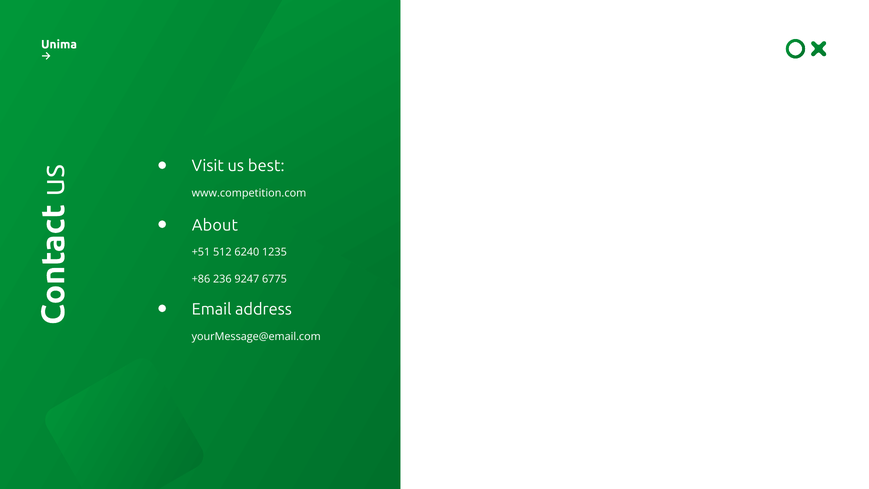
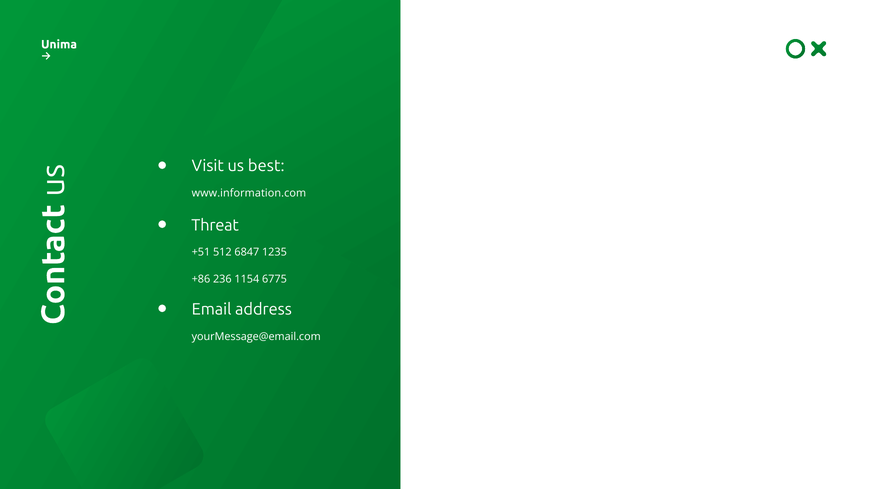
www.competition.com: www.competition.com -> www.information.com (249, 193)
About: About -> Threat (215, 225)
6240: 6240 -> 6847 (247, 252)
9247: 9247 -> 1154 (247, 279)
